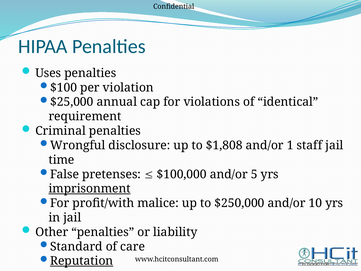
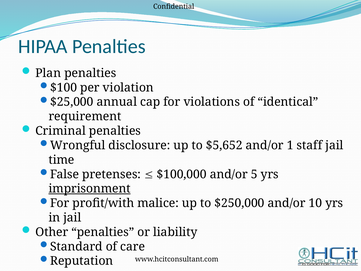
Uses: Uses -> Plan (48, 73)
$1,808: $1,808 -> $5,652 (224, 145)
Reputation underline: present -> none (82, 261)
